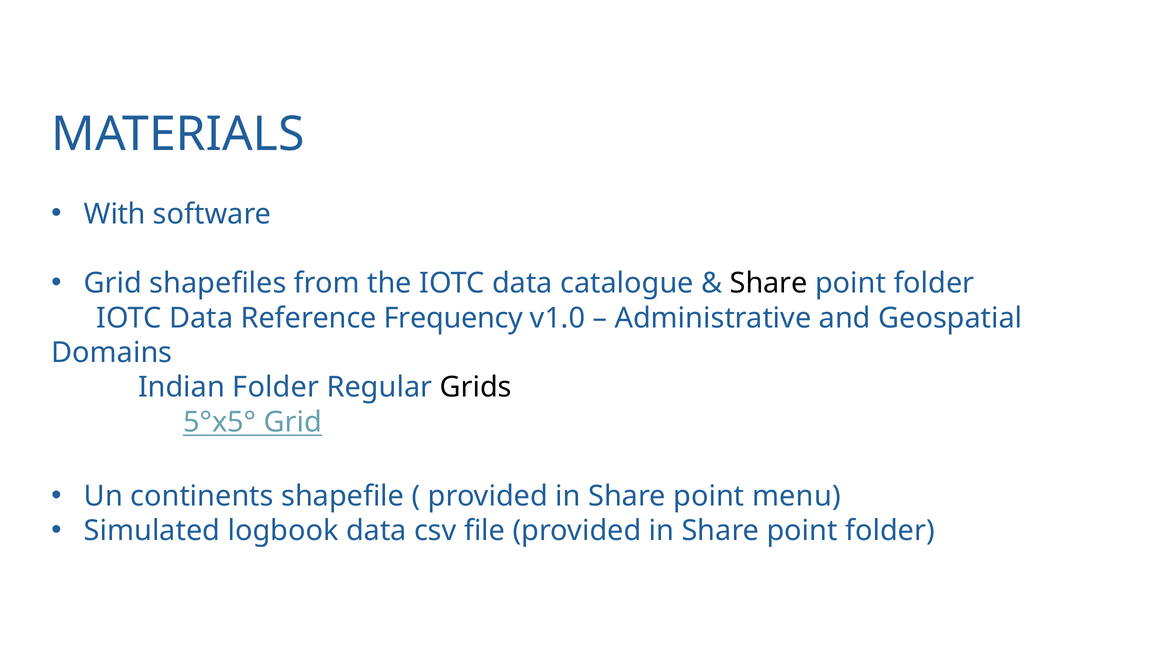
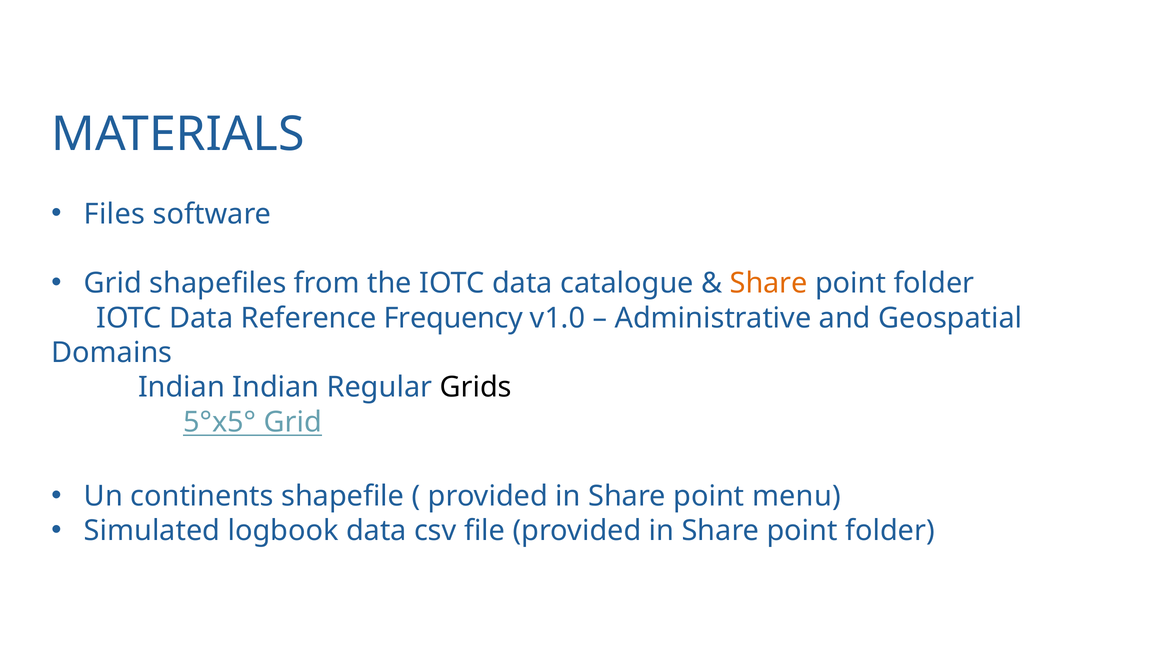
With: With -> Files (115, 214)
Share colour: black -> orange (769, 283)
Indian Folder: Folder -> Indian (276, 388)
